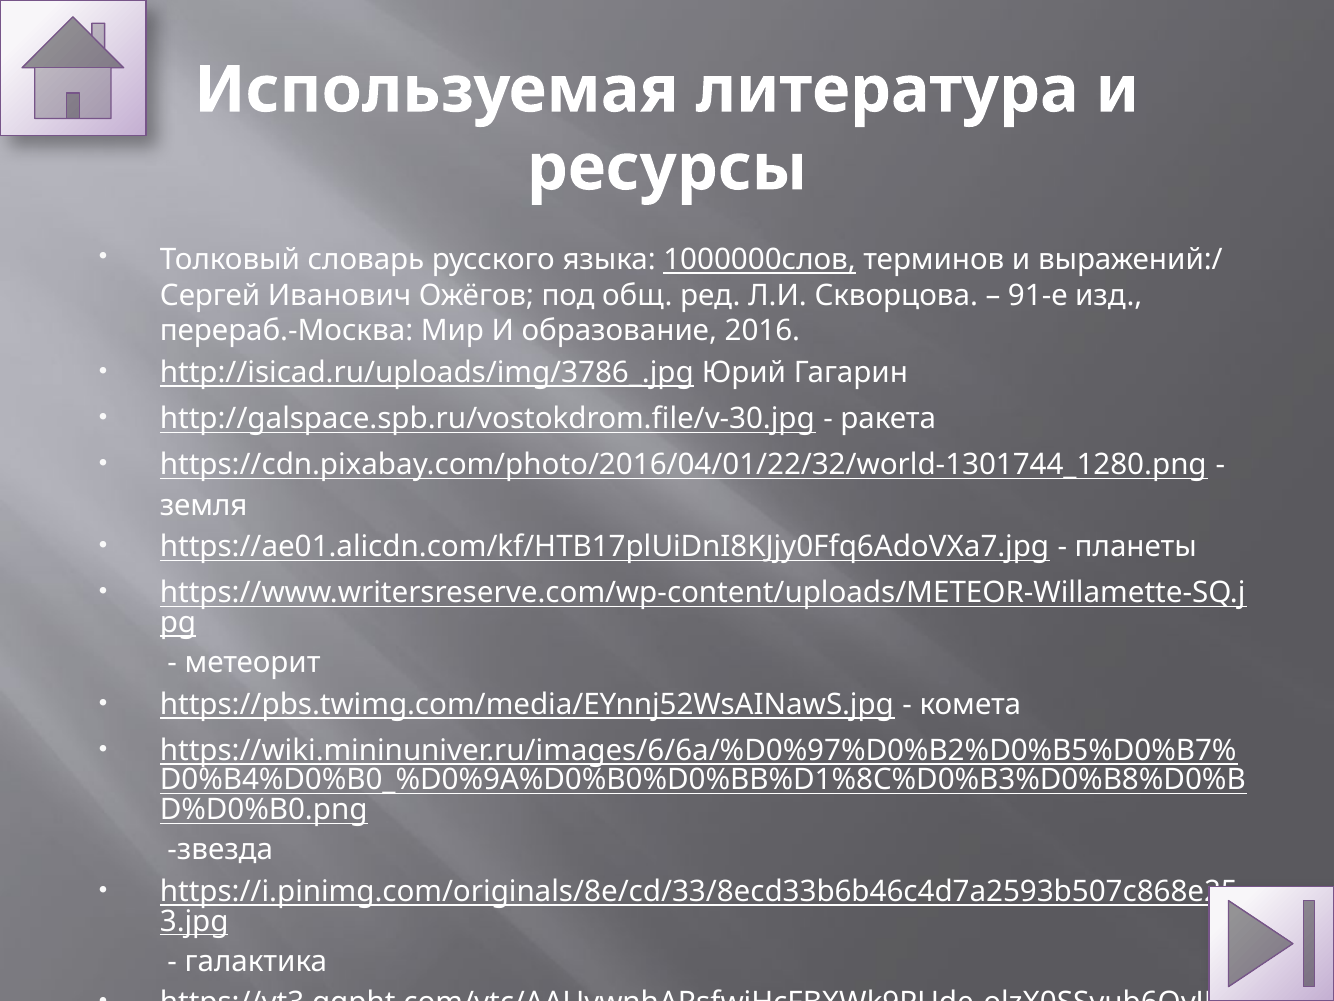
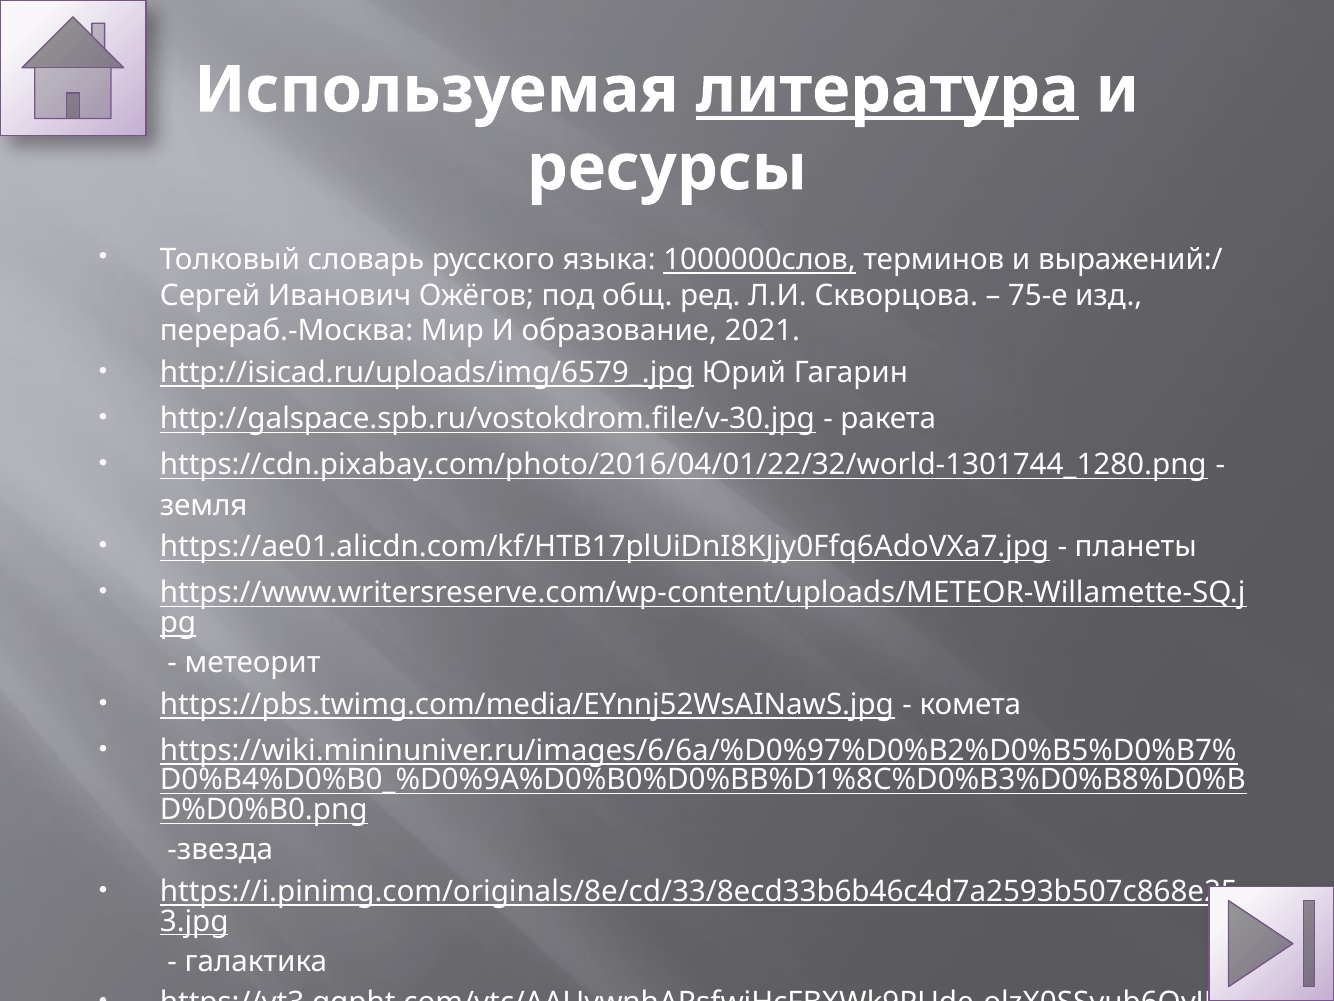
литература underline: none -> present (887, 90)
91-е: 91-е -> 75-е (1038, 295)
2016: 2016 -> 2021 (762, 331)
http://isicad.ru/uploads/img/3786_.jpg: http://isicad.ru/uploads/img/3786_.jpg -> http://isicad.ru/uploads/img/6579_.jpg (427, 372)
